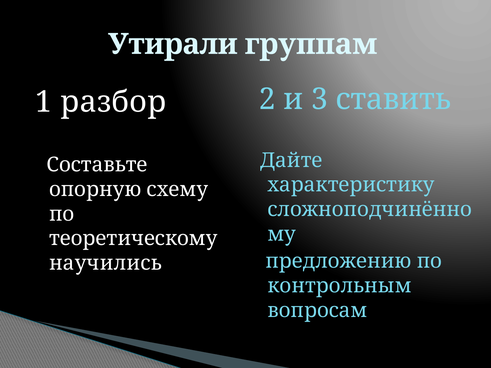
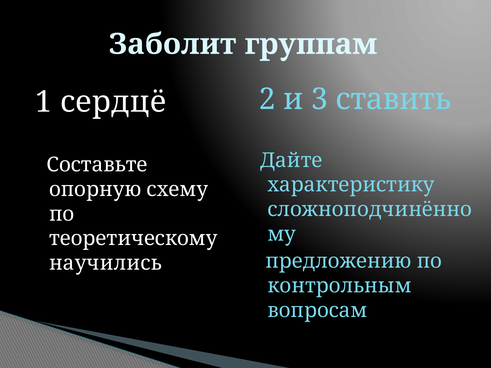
Утирали: Утирали -> Заболит (173, 44)
разбор: разбор -> сердцё (113, 102)
